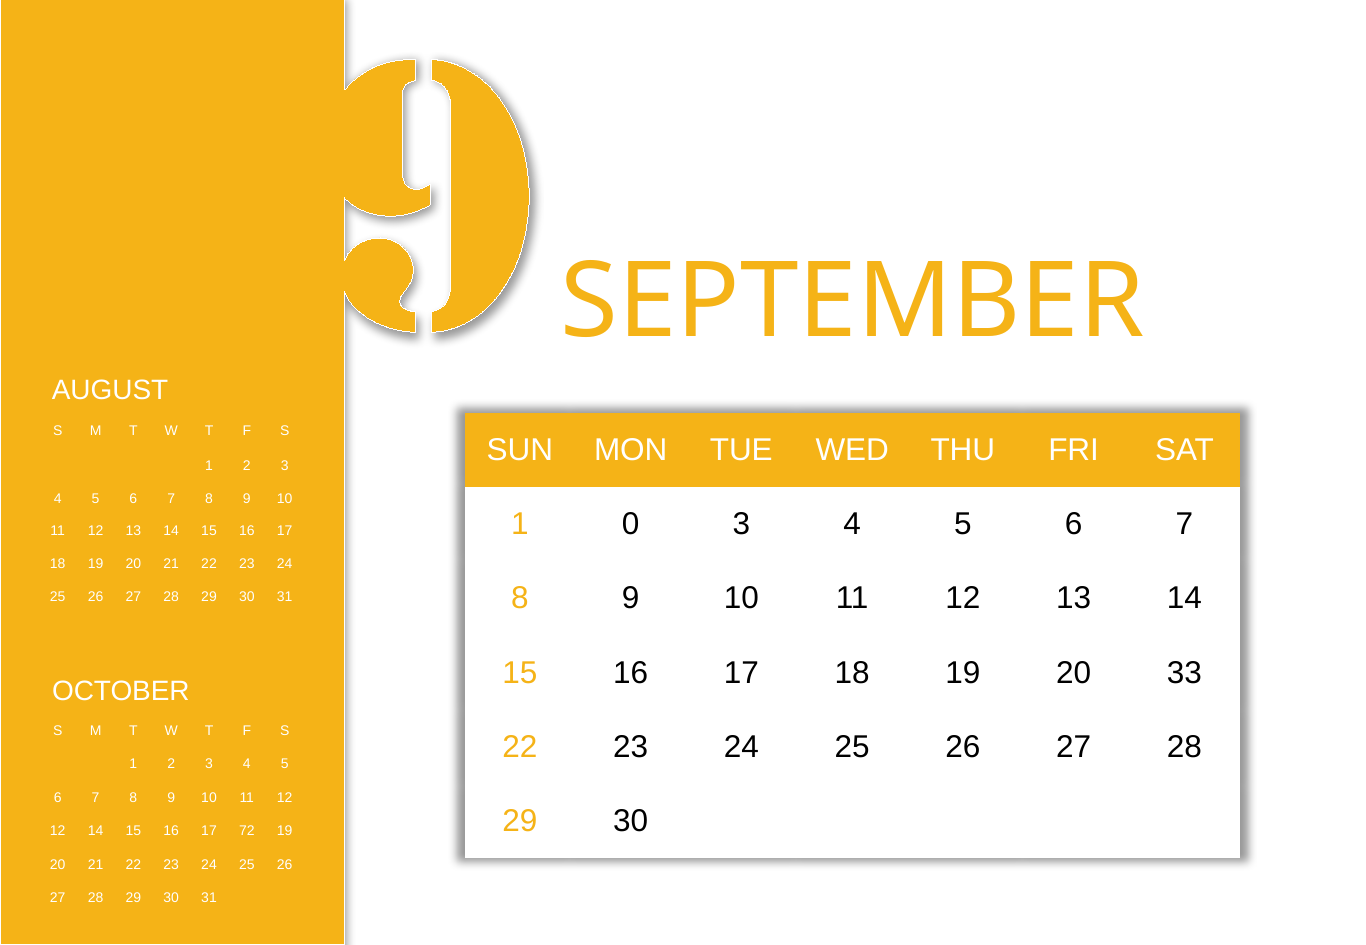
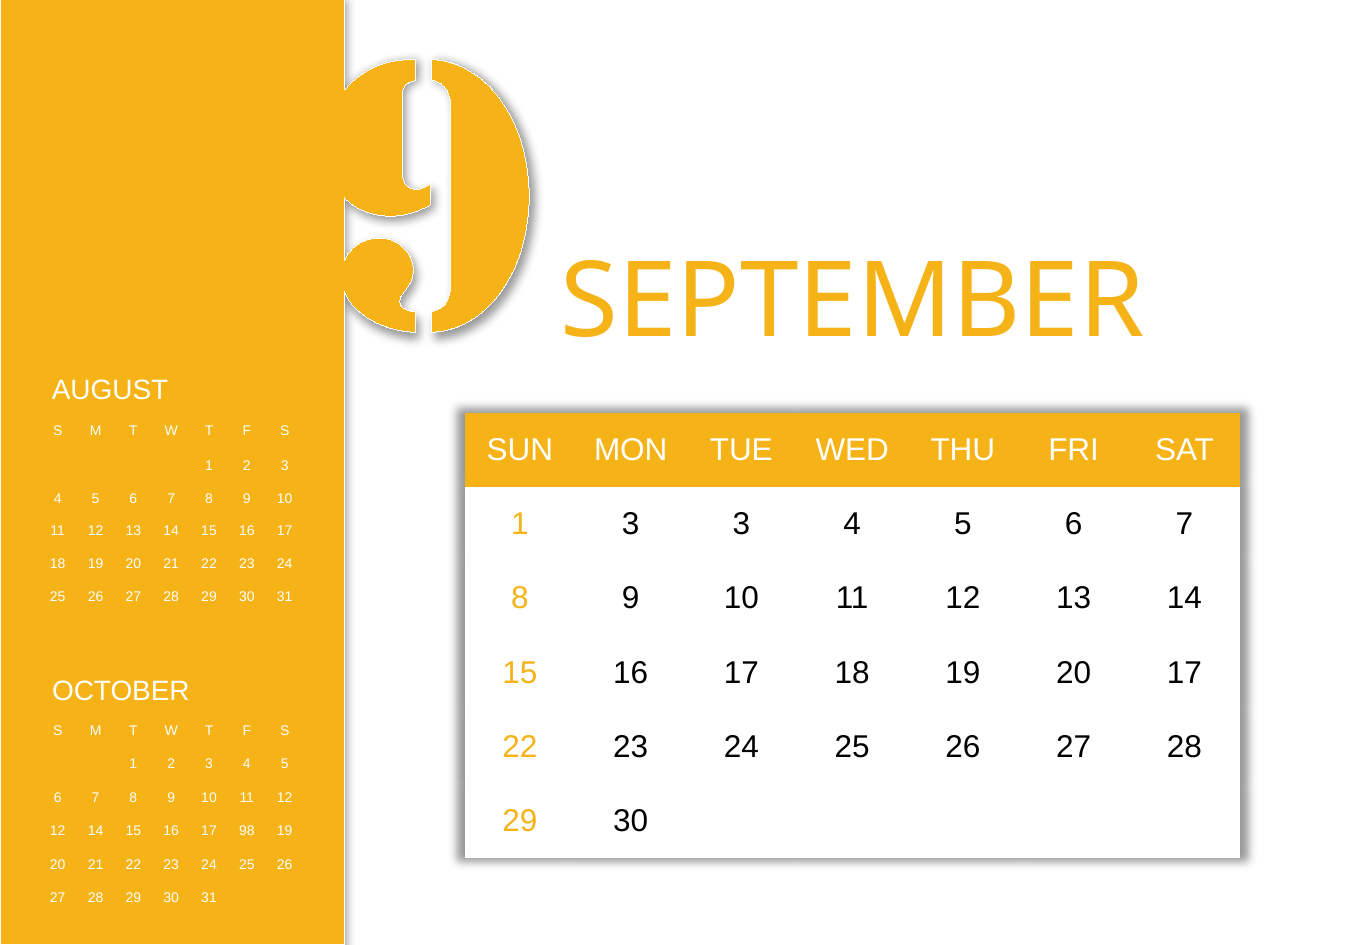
1 0: 0 -> 3 (631, 525)
20 33: 33 -> 17 (1184, 673)
72: 72 -> 98 (247, 832)
